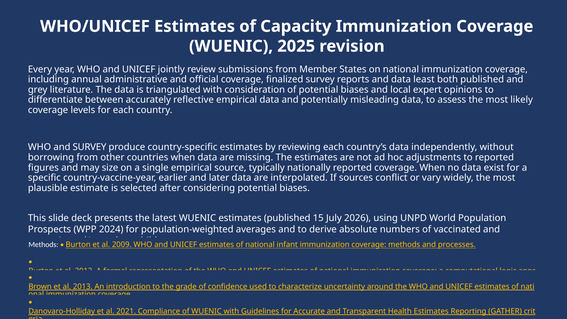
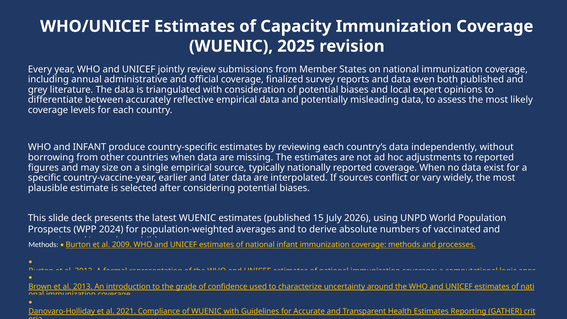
least: least -> even (424, 79)
and SURVEY: SURVEY -> INFANT (90, 147)
